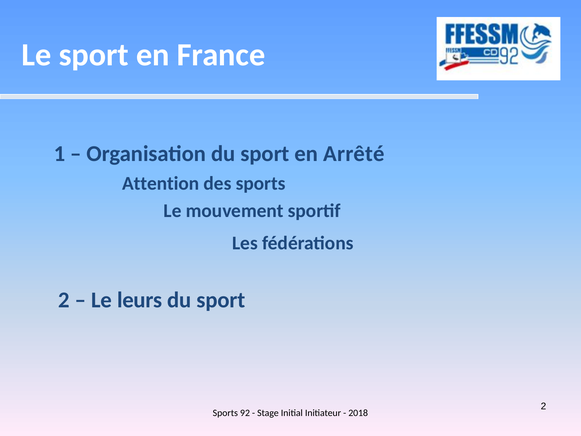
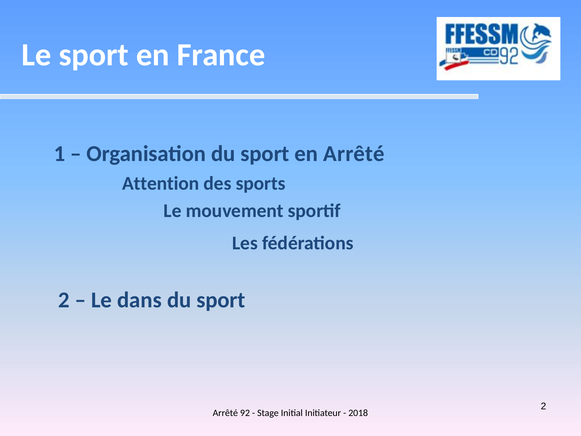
leurs: leurs -> dans (139, 300)
Sports: Sports -> Arrêté (225, 413)
